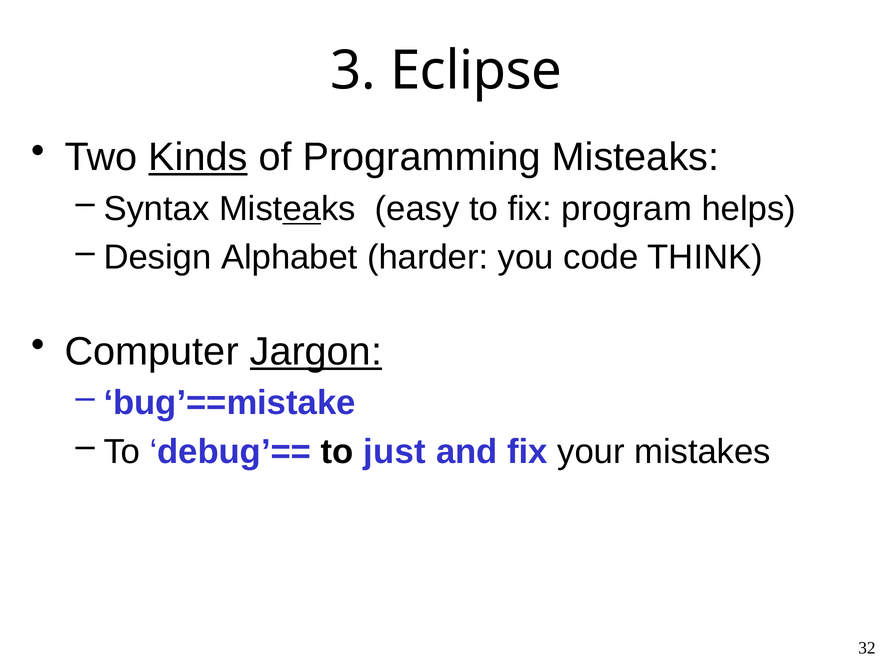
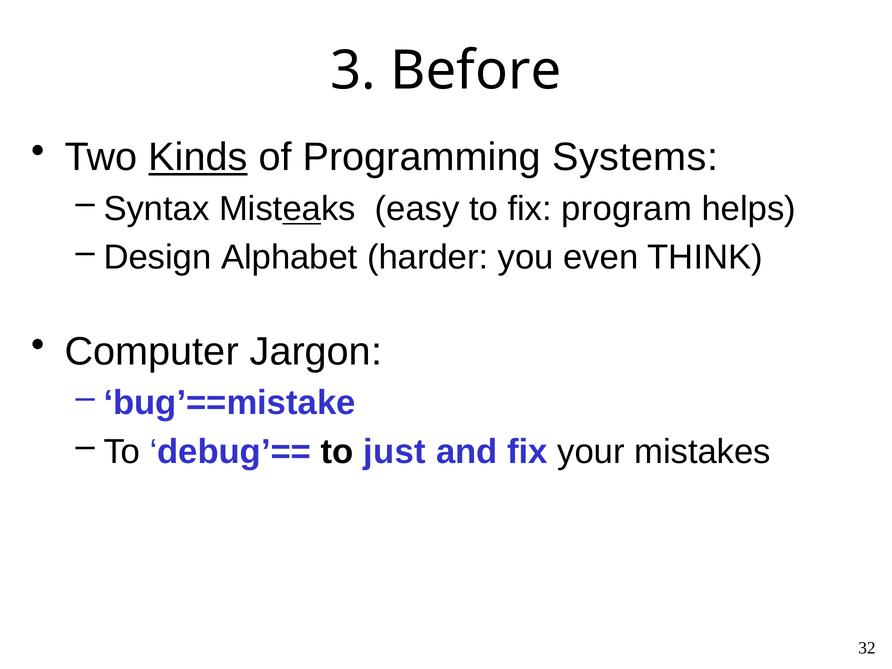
Eclipse: Eclipse -> Before (476, 71)
Programming Misteaks: Misteaks -> Systems (635, 157)
code: code -> even (601, 257)
Jargon underline: present -> none (316, 352)
